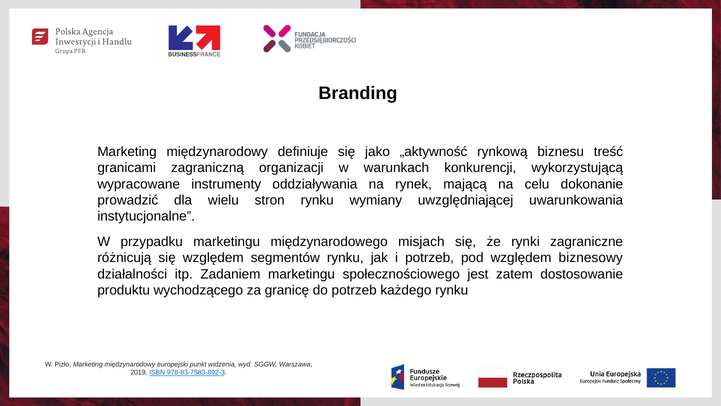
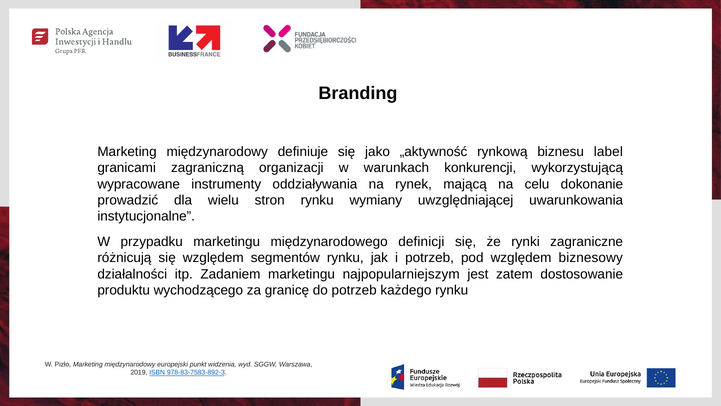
treść: treść -> label (608, 151)
misjach: misjach -> definicji (421, 242)
społecznościowego: społecznościowego -> najpopularniejszym (401, 274)
